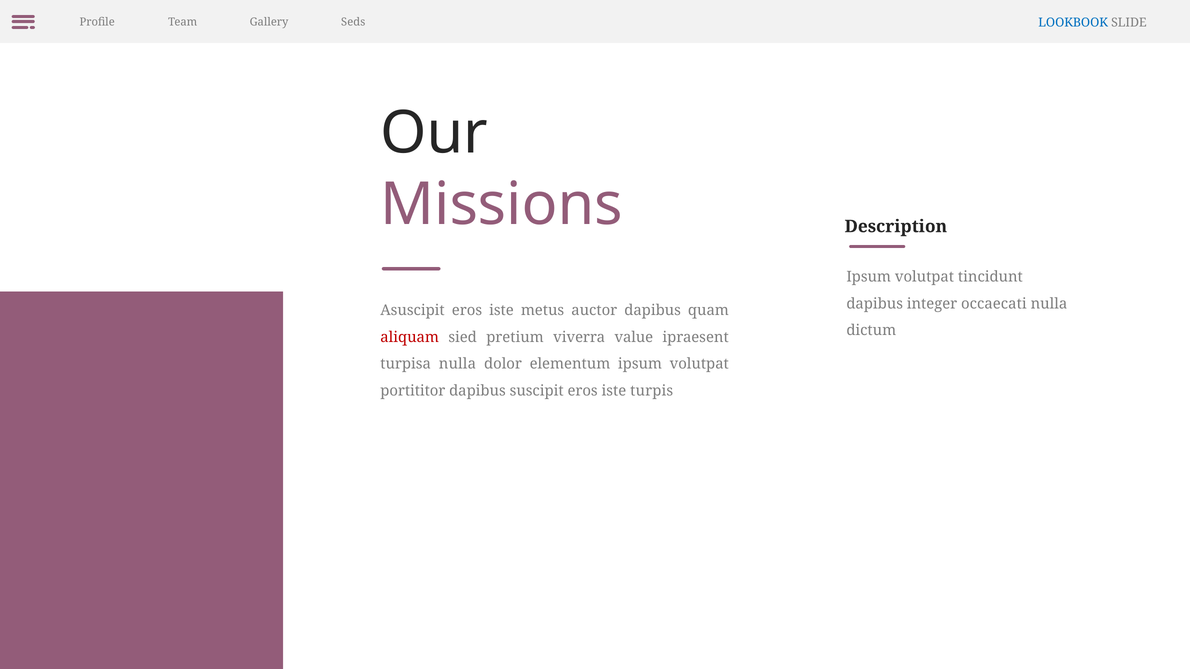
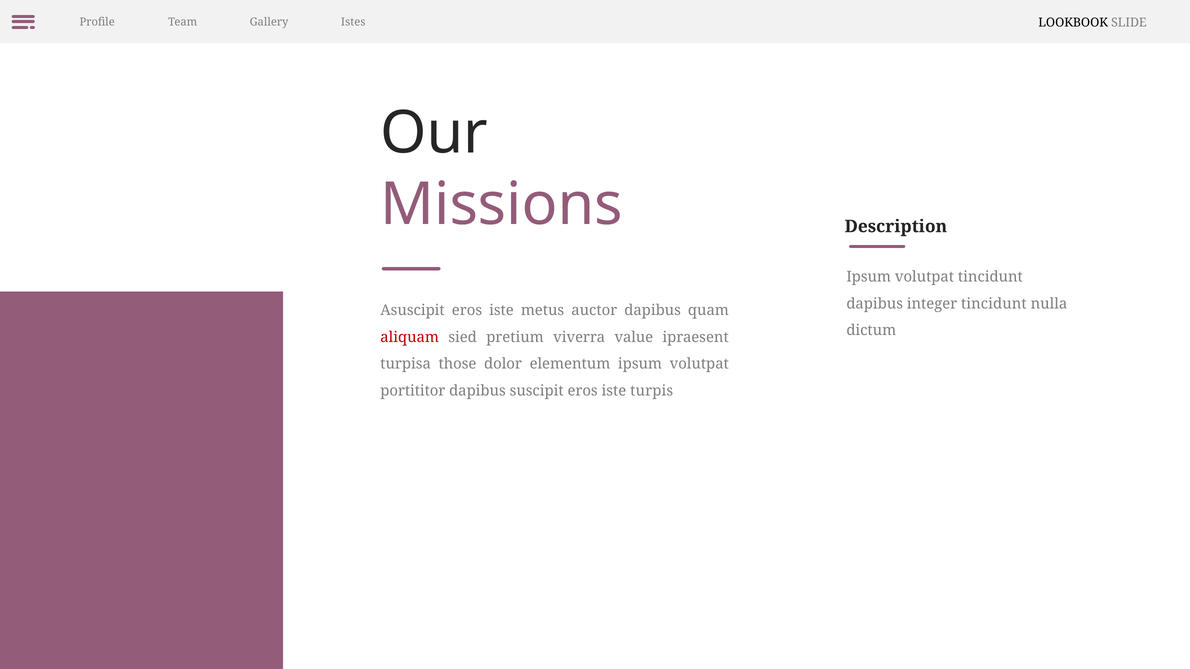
Seds: Seds -> Istes (353, 22)
LOOKBOOK colour: blue -> black (1073, 23)
integer occaecati: occaecati -> tincidunt (994, 304)
turpisa nulla: nulla -> those (457, 364)
